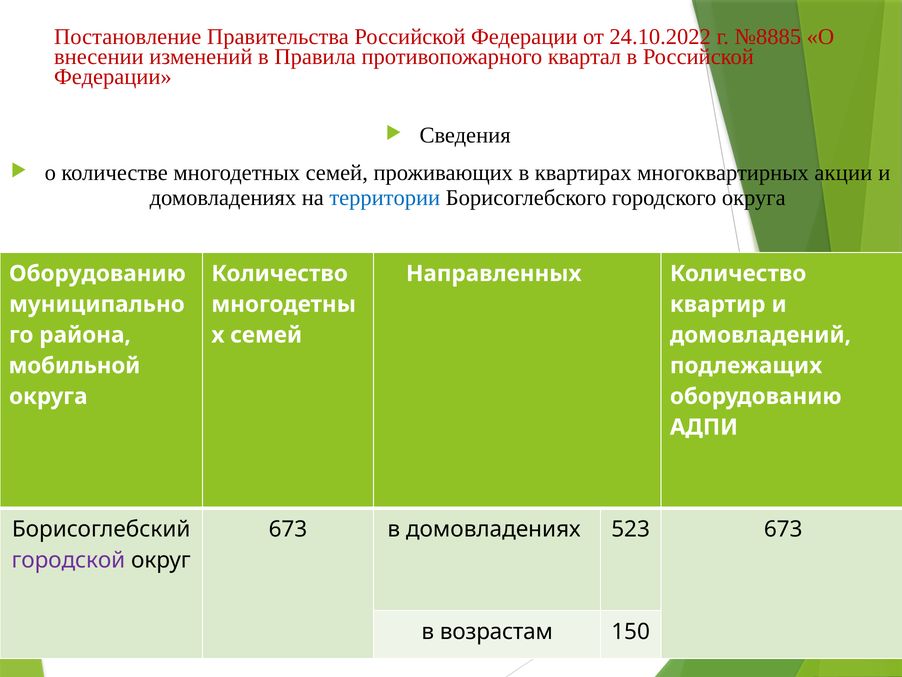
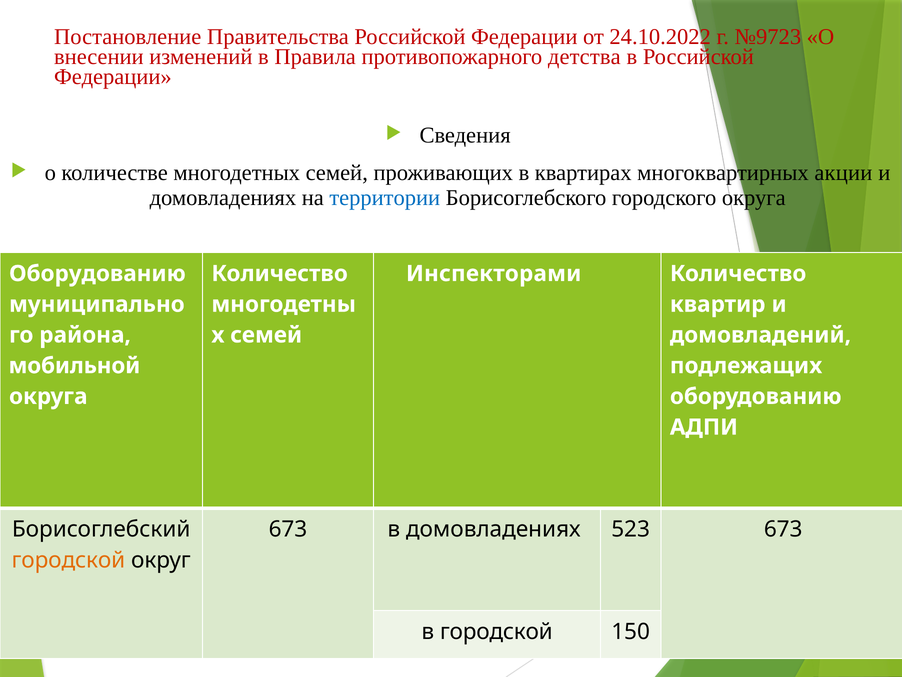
№8885: №8885 -> №9723 (768, 37)
квартал: квартал -> детства (584, 57)
Направленных: Направленных -> Инспекторами (494, 273)
городской colour: purple -> orange (68, 560)
в возрастам: возрастам -> городской (496, 631)
